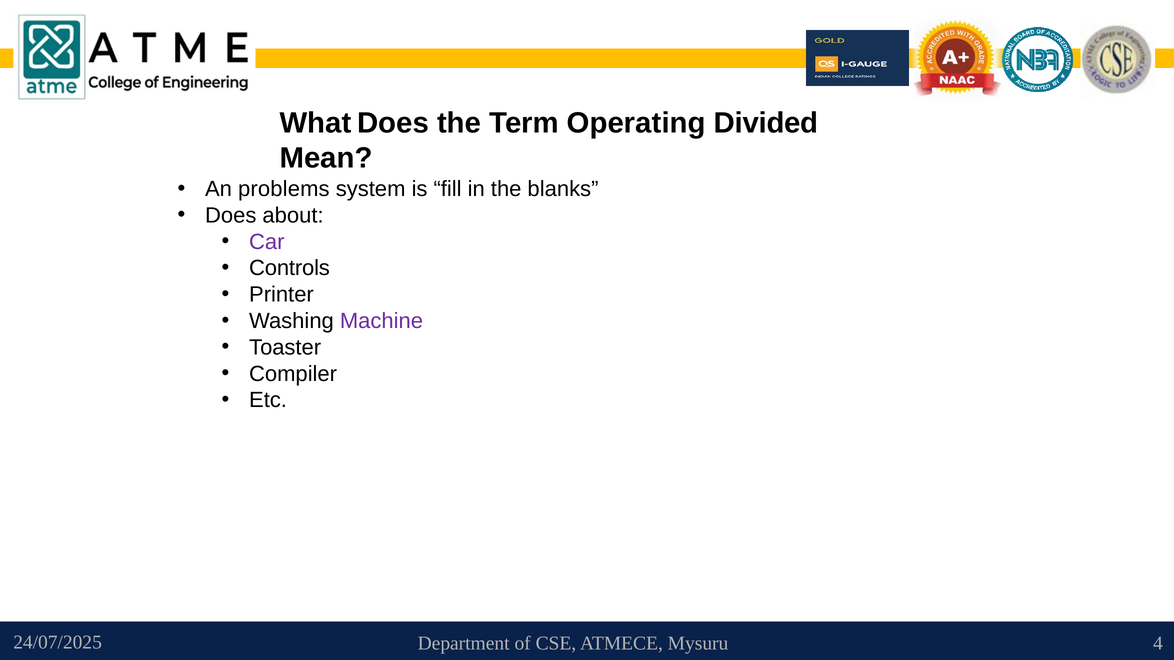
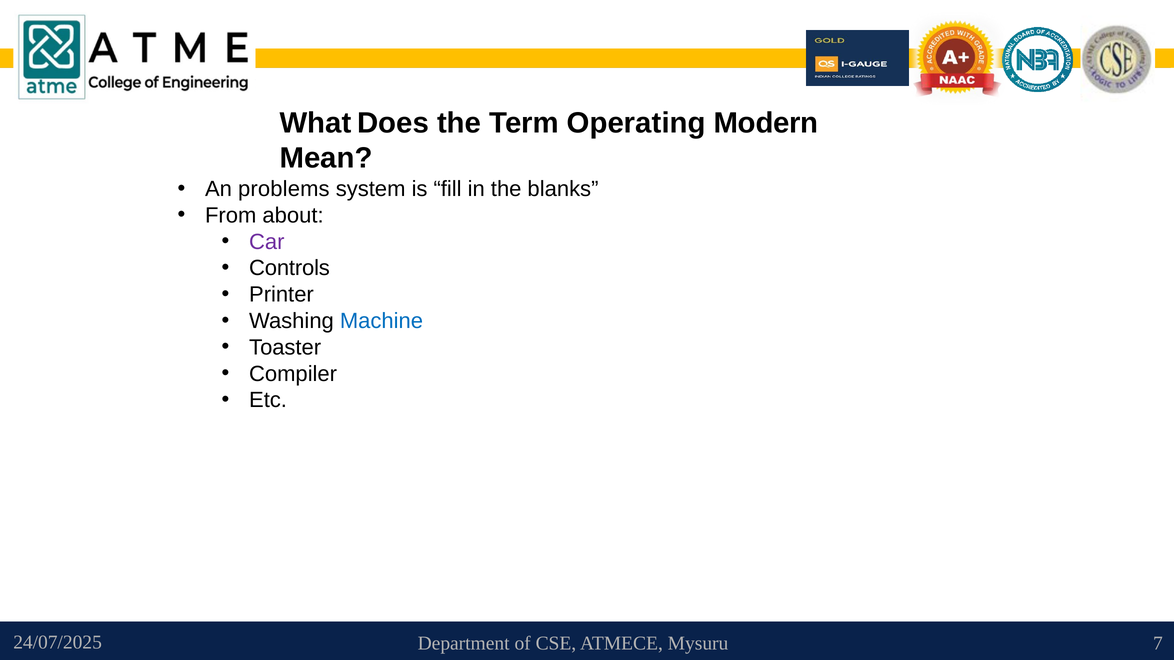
Divided: Divided -> Modern (766, 123)
Does: Does -> From (231, 215)
Machine colour: purple -> blue (381, 321)
4: 4 -> 7 (1158, 644)
